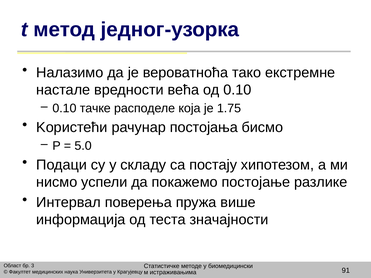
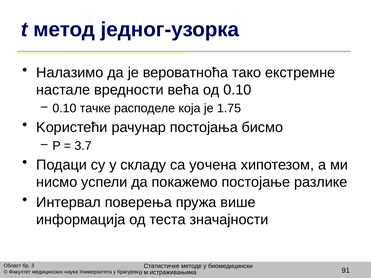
5.0: 5.0 -> 3.7 (83, 146)
постају: постају -> уочена (213, 165)
